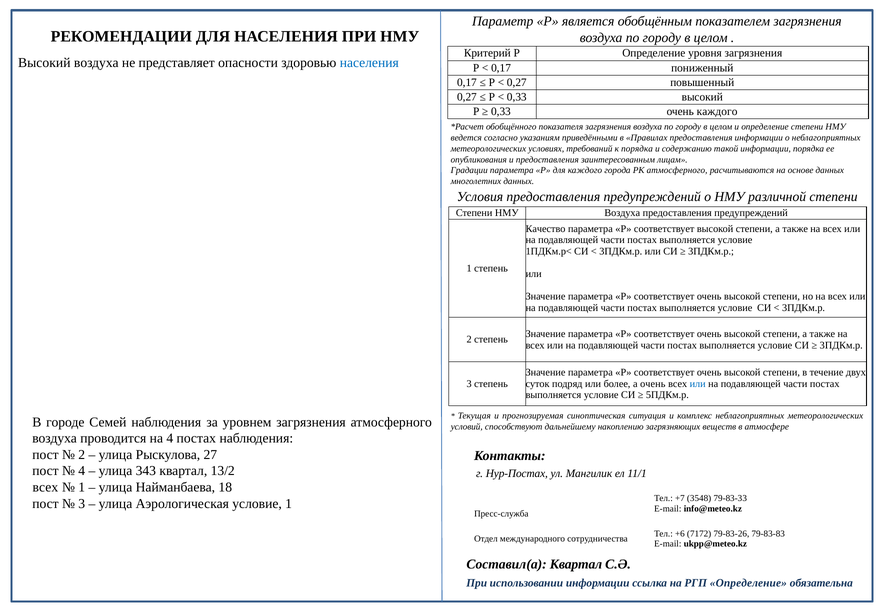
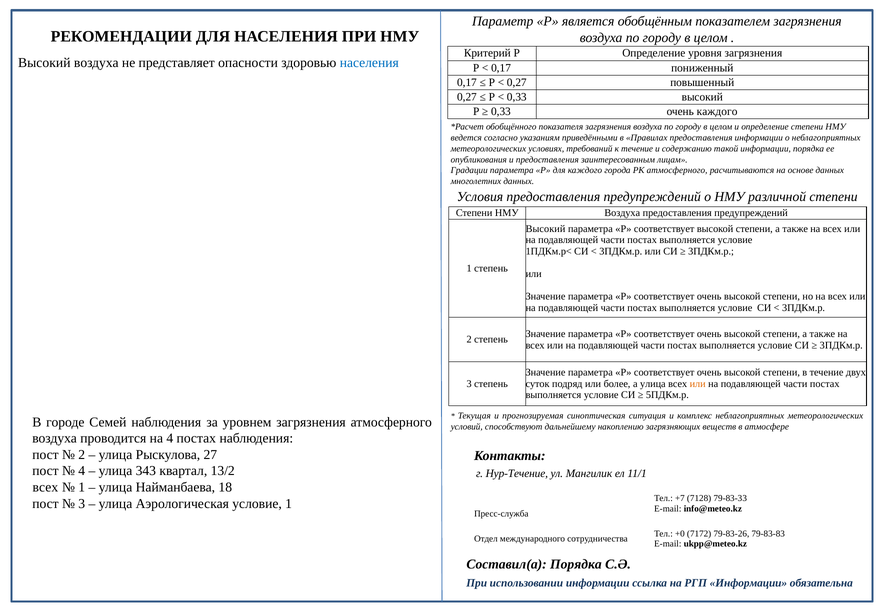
к порядка: порядка -> течение (637, 149)
Качество: Качество -> Высокий (546, 229)
а очень: очень -> улица (653, 384)
или colour: blue -> orange (698, 384)
Нур-Постах: Нур-Постах -> Нур-Течение (517, 473)
3548: 3548 -> 7128 (699, 498)
+6: +6 -> +0 (680, 534)
Составил(а Квартал: Квартал -> Порядка (576, 564)
РГП Определение: Определение -> Информации (748, 583)
